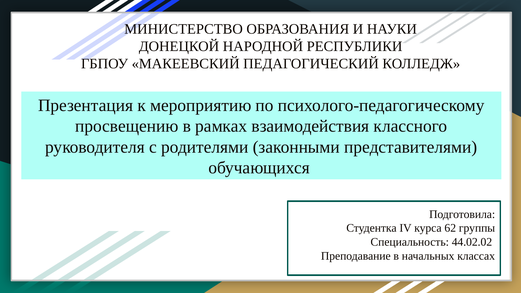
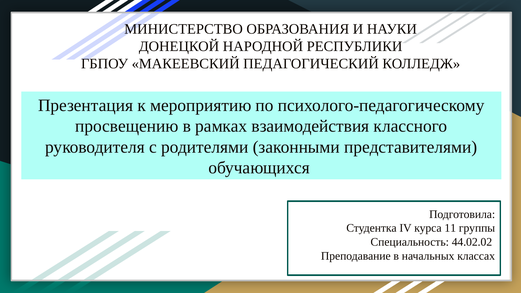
62: 62 -> 11 (450, 228)
